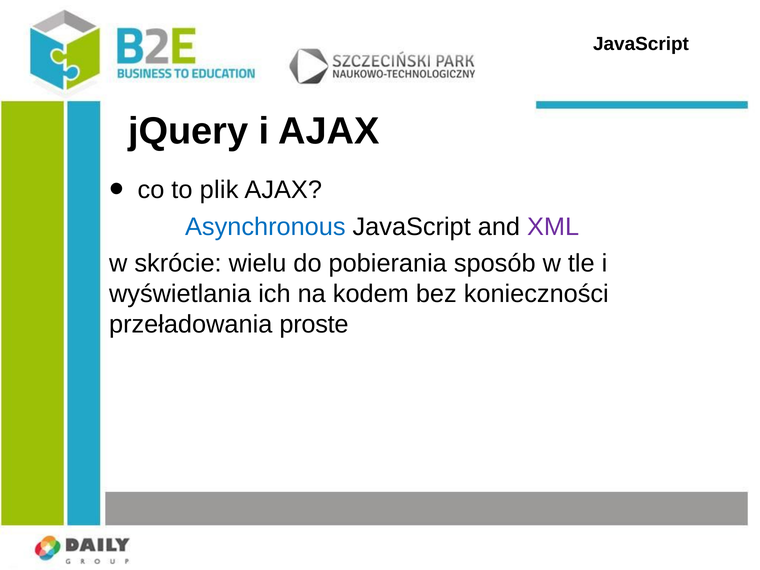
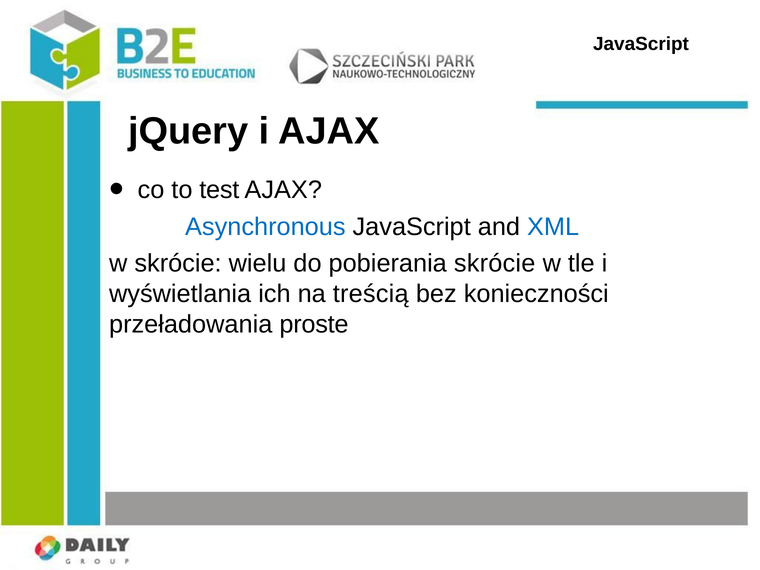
plik: plik -> test (219, 190)
XML colour: purple -> blue (553, 227)
pobierania sposób: sposób -> skrócie (495, 264)
kodem: kodem -> treścią (371, 294)
